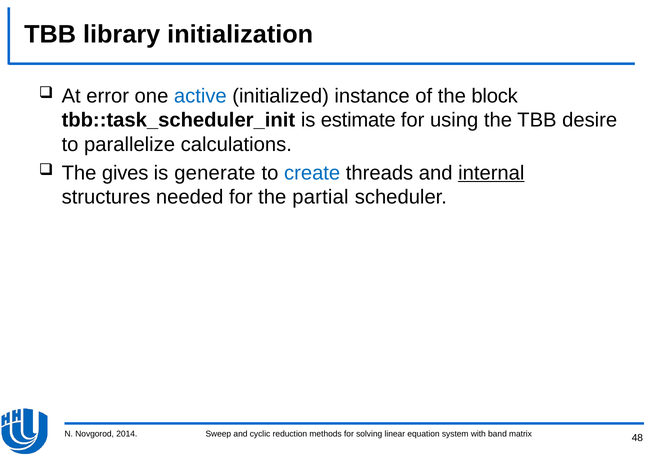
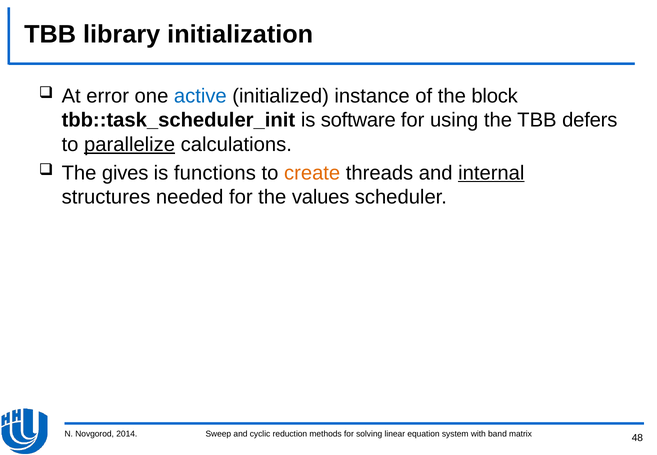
estimate: estimate -> software (358, 120)
desire: desire -> defers (590, 120)
parallelize underline: none -> present (130, 144)
generate: generate -> functions (215, 173)
create colour: blue -> orange (312, 173)
partial: partial -> values (321, 197)
